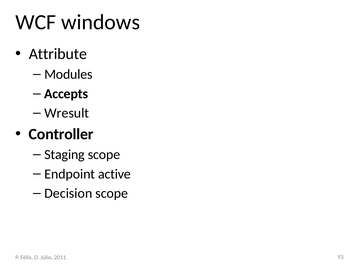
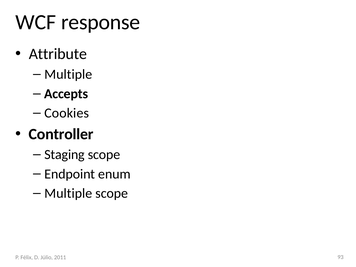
windows: windows -> response (101, 22)
Modules: Modules -> Multiple (68, 74)
Wresult: Wresult -> Cookies (67, 113)
active: active -> enum (114, 174)
Decision: Decision -> Multiple (68, 193)
